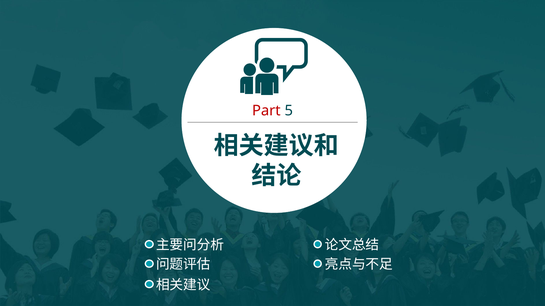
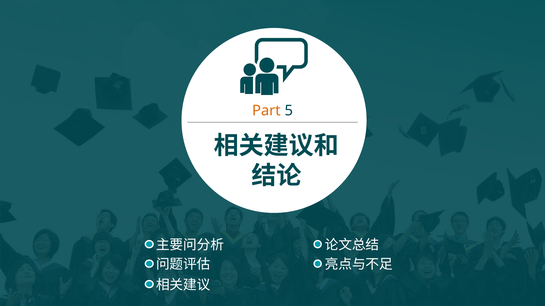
Part colour: red -> orange (266, 111)
